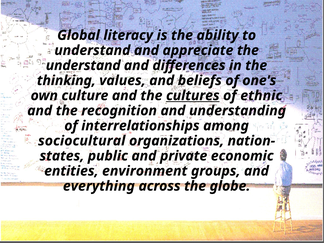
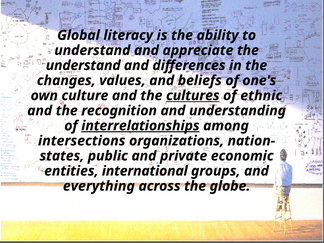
thinking: thinking -> changes (66, 81)
interrelationships underline: none -> present (140, 126)
sociocultural: sociocultural -> intersections (82, 141)
environment: environment -> international (145, 171)
